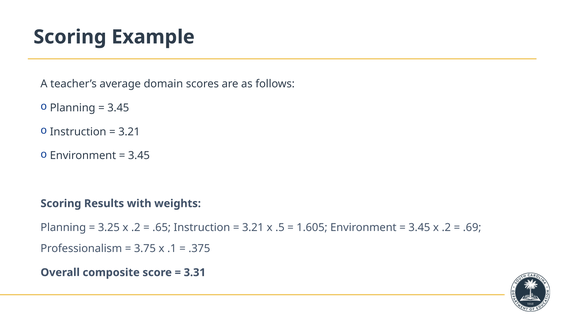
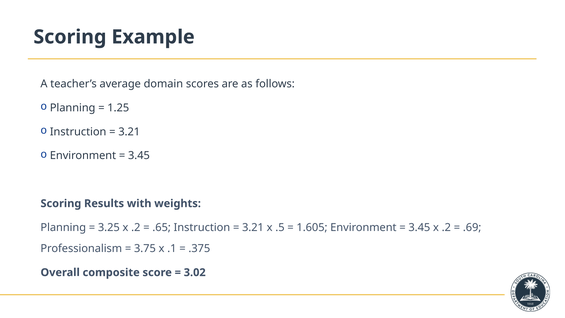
3.45: 3.45 -> 1.25 (118, 108)
3.31: 3.31 -> 3.02 (195, 272)
